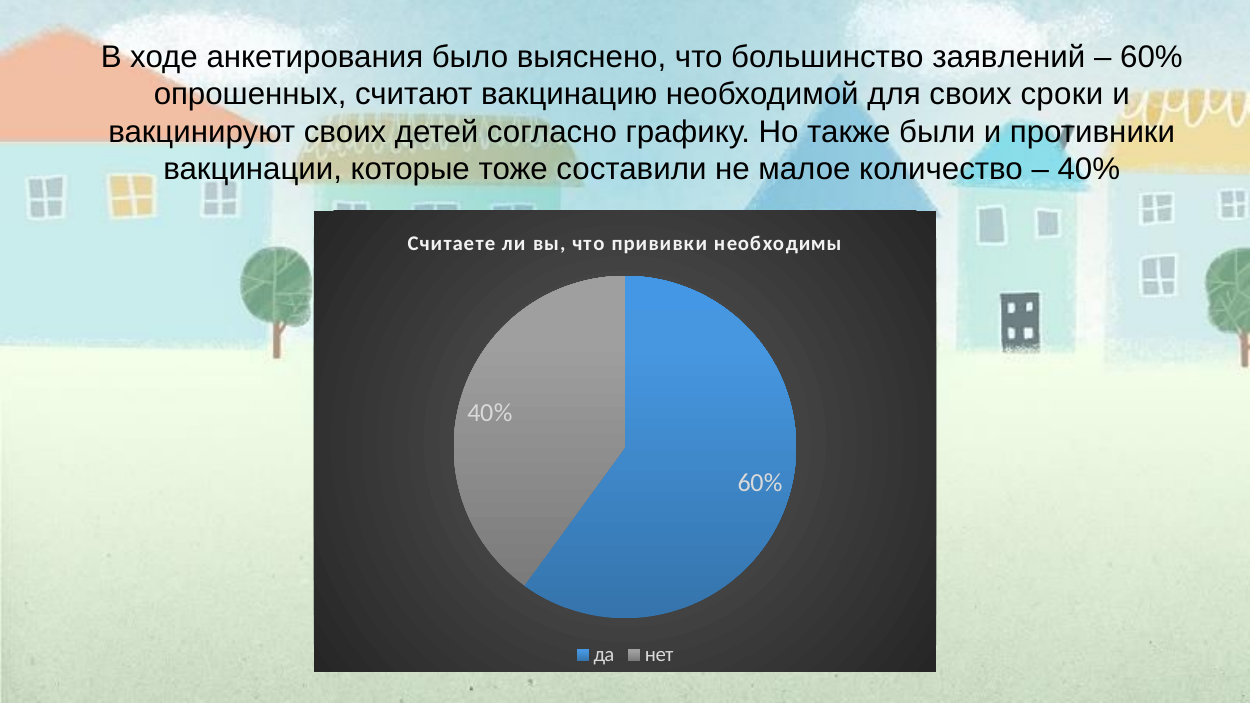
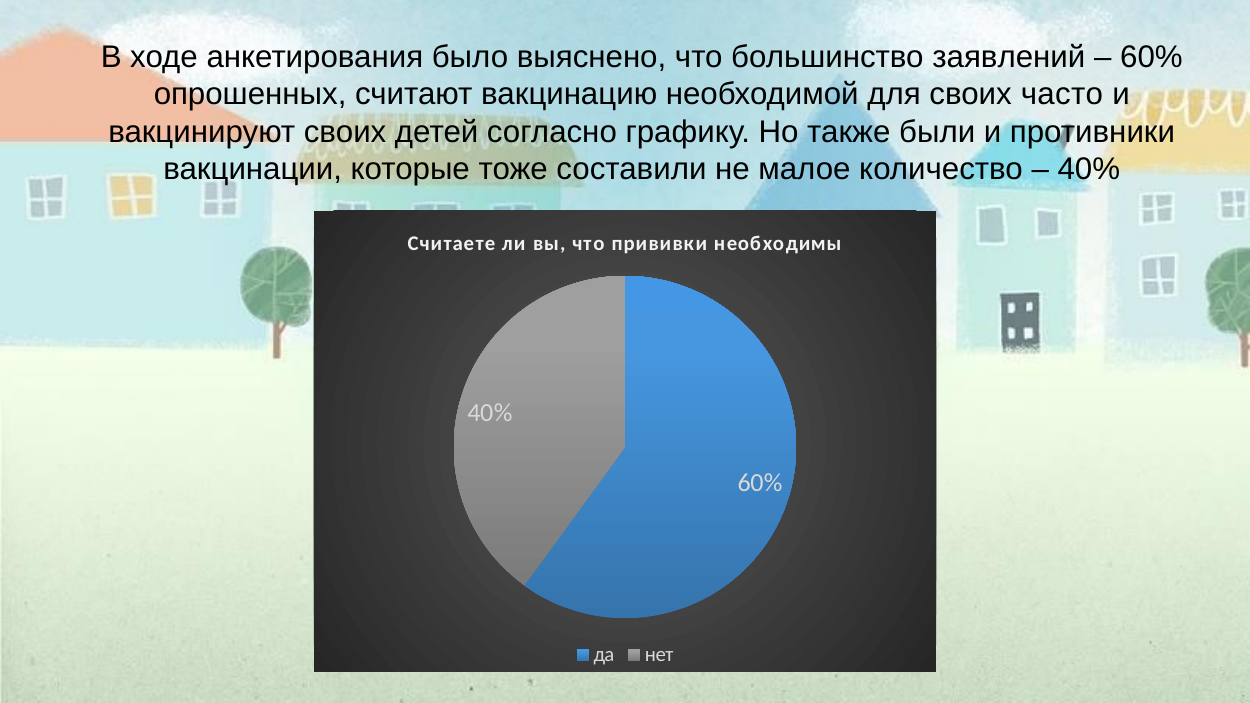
сроки: сроки -> часто (1062, 94)
